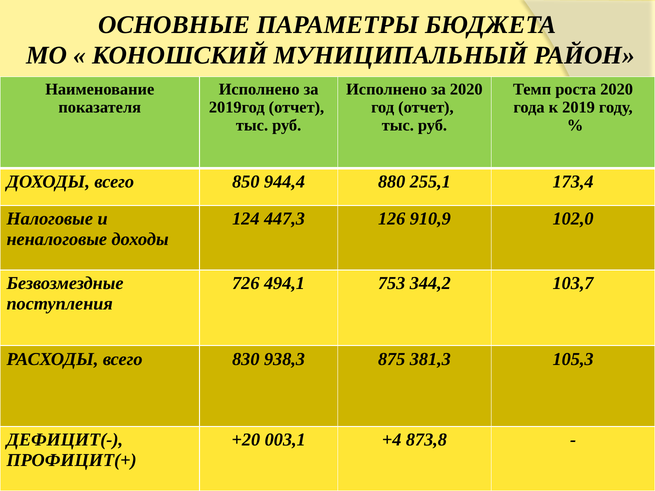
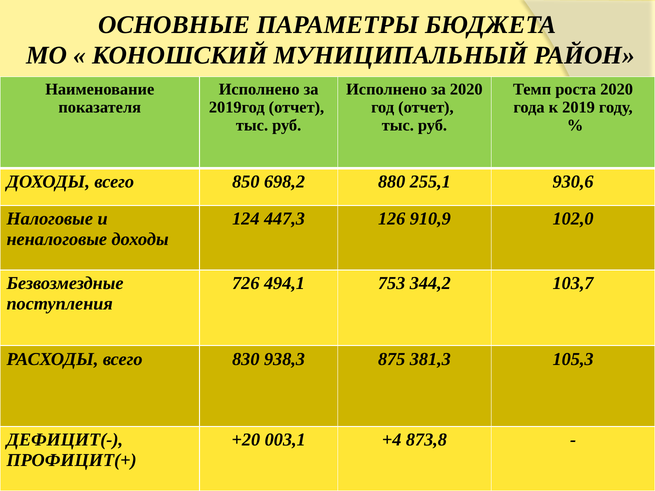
944,4: 944,4 -> 698,2 (285, 182)
173,4: 173,4 -> 930,6 (573, 182)
